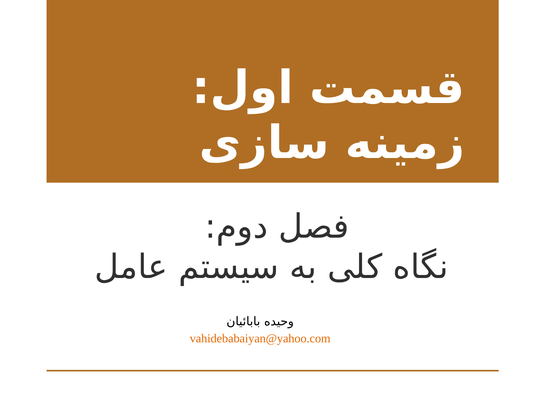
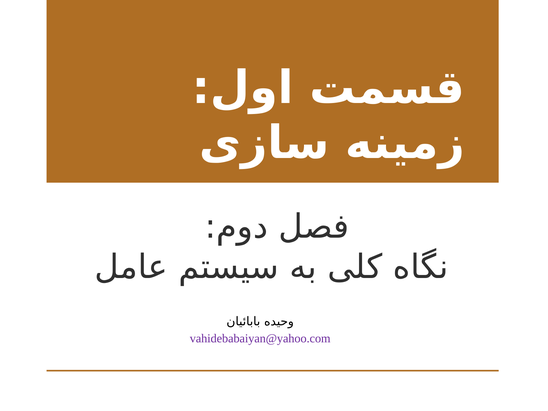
vahidebabaiyan@yahoo.com colour: orange -> purple (260, 338)
